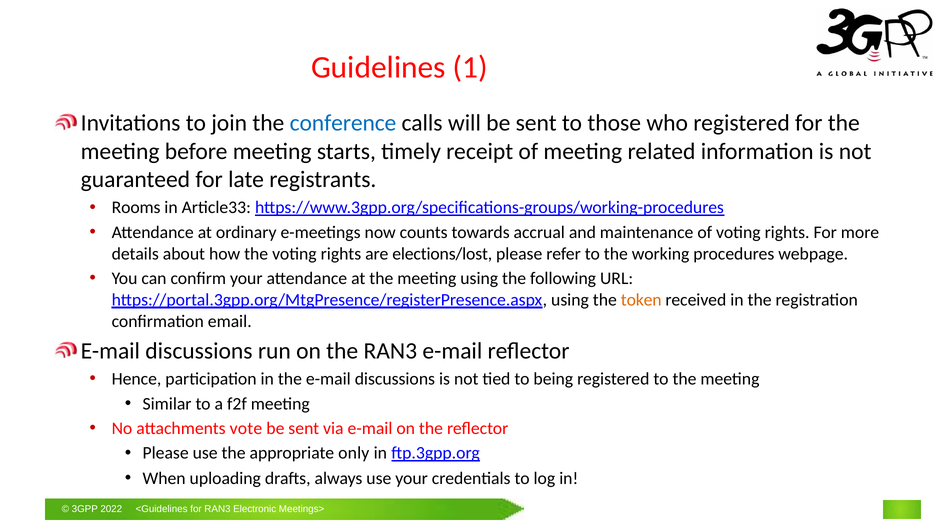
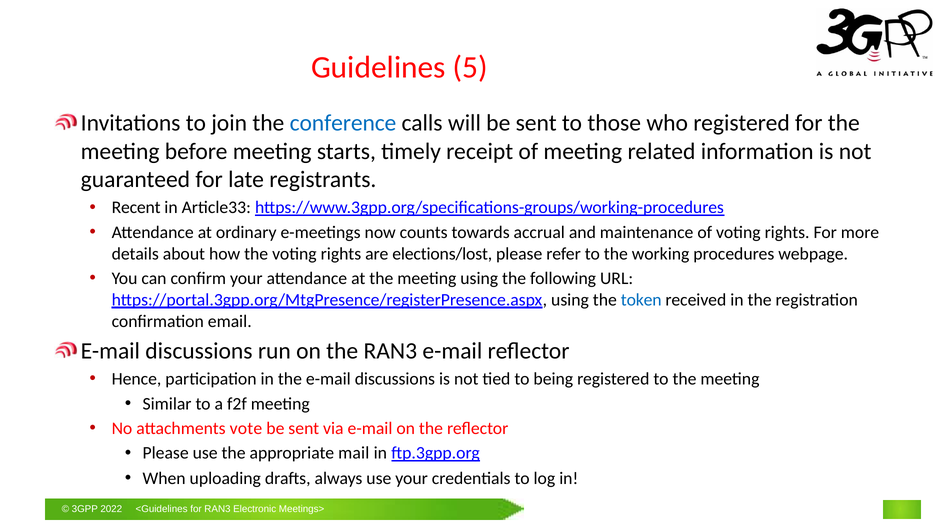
1: 1 -> 5 (470, 68)
Rooms: Rooms -> Recent (136, 208)
token colour: orange -> blue (641, 300)
only: only -> mail (354, 454)
